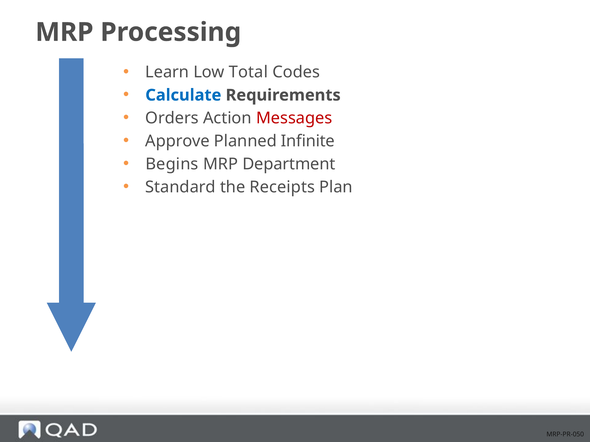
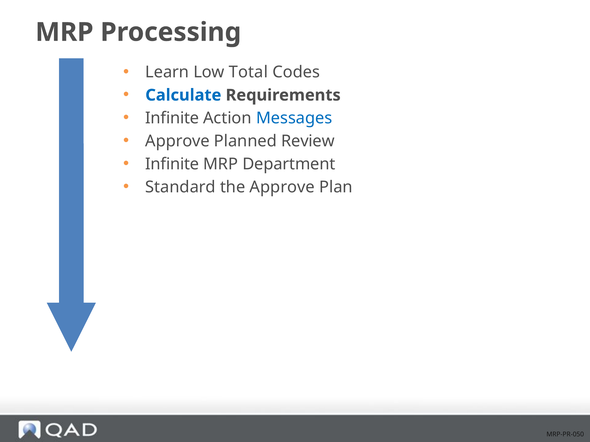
Orders: Orders -> Infinite (172, 118)
Messages colour: red -> blue (294, 118)
Infinite: Infinite -> Review (308, 141)
Begins: Begins -> Infinite (172, 164)
the Receipts: Receipts -> Approve (282, 187)
